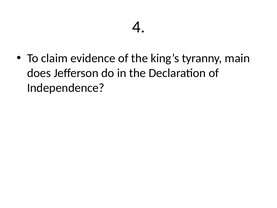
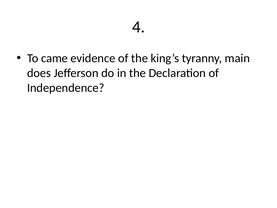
claim: claim -> came (55, 58)
